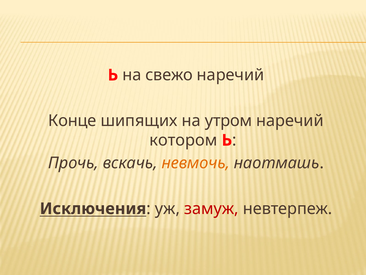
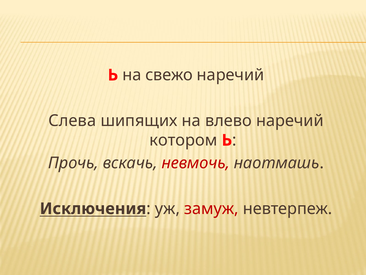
Конце: Конце -> Слева (72, 120)
утром: утром -> влево (228, 120)
невмочь colour: orange -> red (196, 163)
